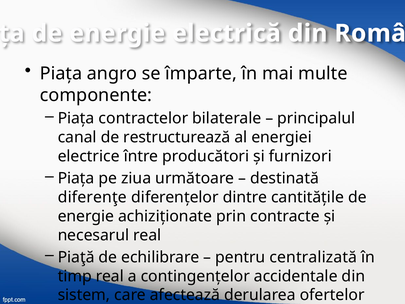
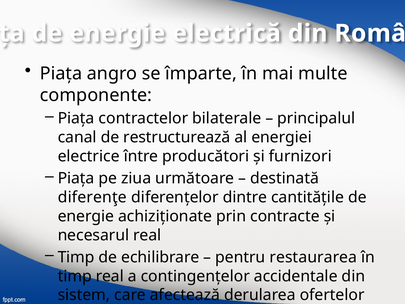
Piaţă: Piaţă -> Timp (76, 257)
centralizată: centralizată -> restaurarea (313, 257)
